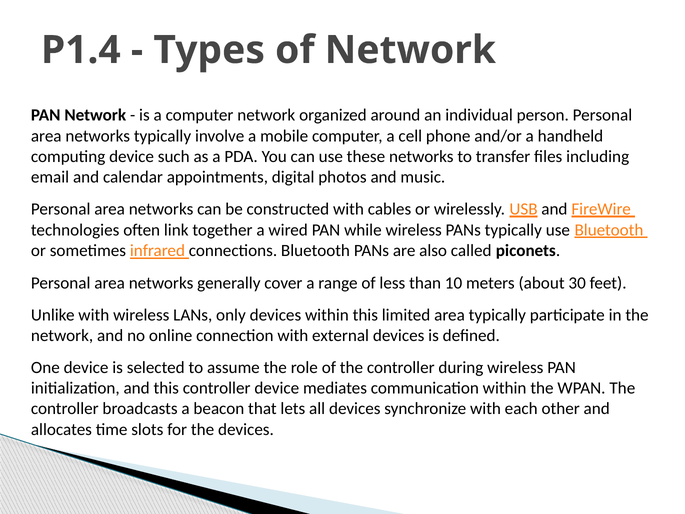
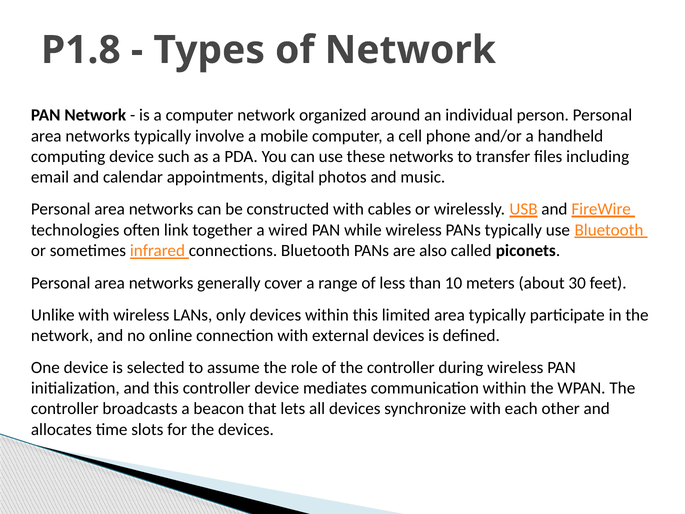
P1.4: P1.4 -> P1.8 (81, 50)
